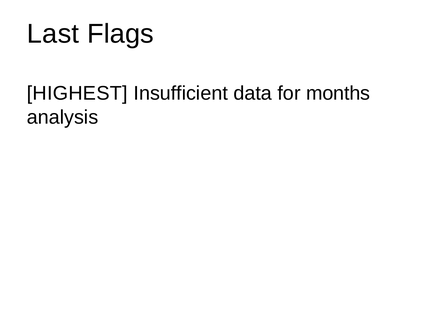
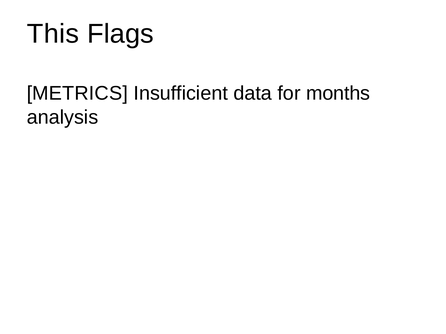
Last: Last -> This (53, 34)
HIGHEST: HIGHEST -> METRICS (77, 94)
